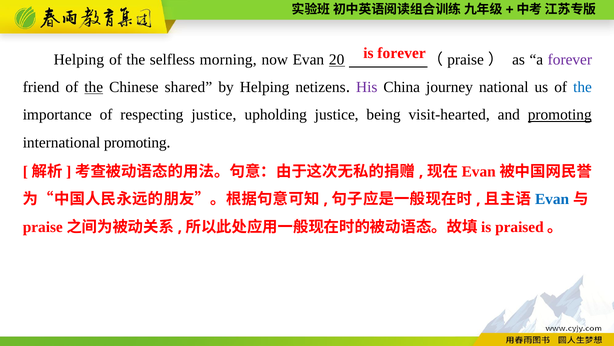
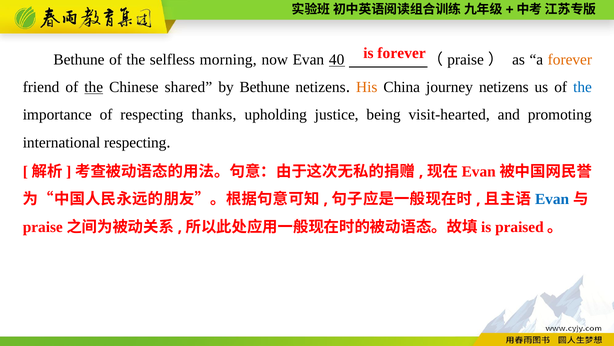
Helping: Helping -> Bethune (79, 59)
20: 20 -> 40 (337, 59)
forever colour: purple -> orange (570, 59)
by Helping: Helping -> Bethune (265, 87)
His colour: purple -> orange (367, 87)
journey national: national -> netizens (504, 87)
respecting justice: justice -> thanks (214, 115)
promoting underline: present -> none (560, 115)
international promoting: promoting -> respecting (135, 142)
